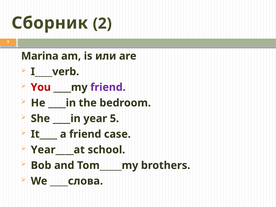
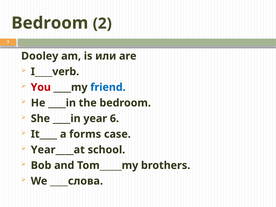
Сборник: Сборник -> Bedroom (50, 23)
Marina: Marina -> Dooley (40, 56)
friend colour: purple -> blue (108, 87)
5: 5 -> 6 (114, 119)
a friend: friend -> forms (85, 134)
